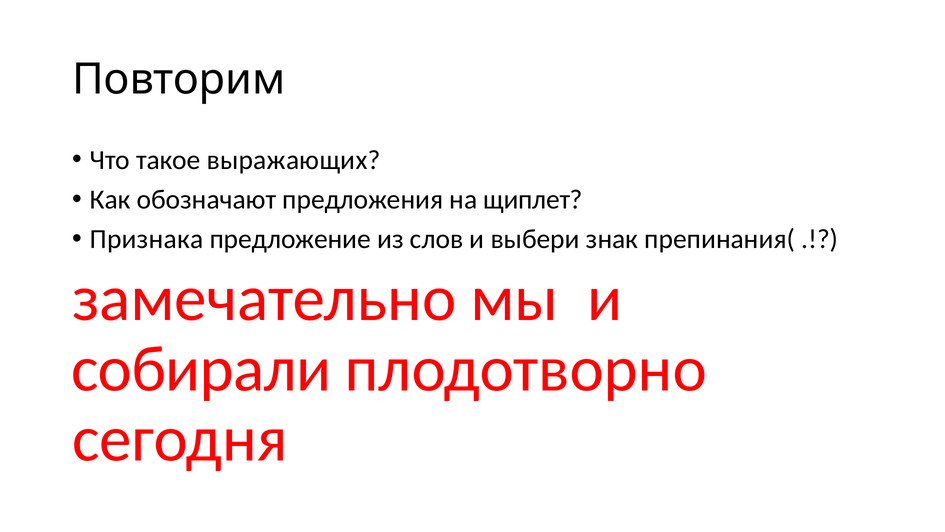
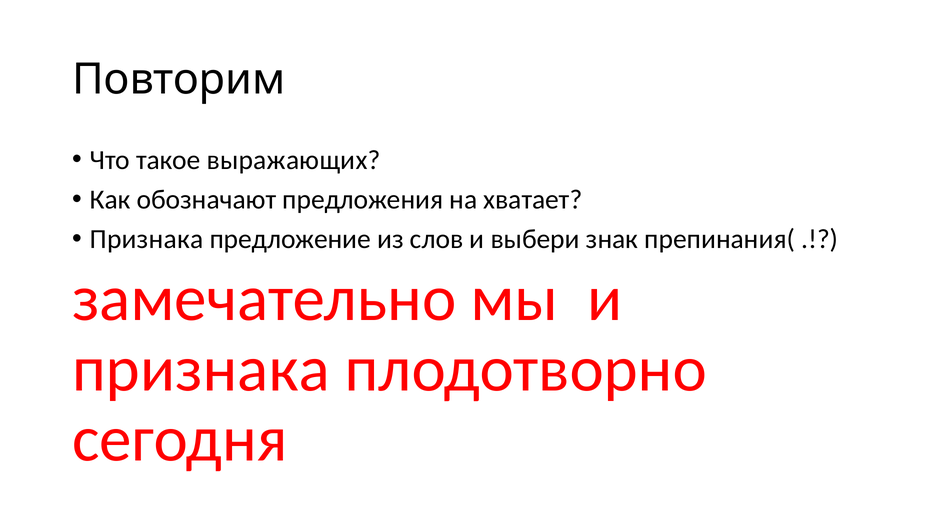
щиплет: щиплет -> хватает (533, 199)
собирали: собирали -> признака (201, 369)
